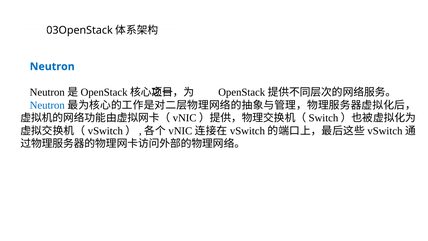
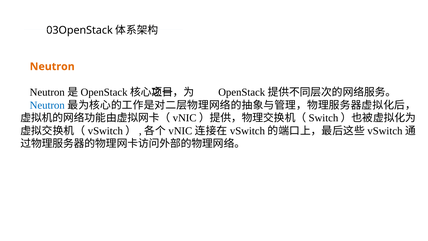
Neutron colour: blue -> orange (52, 67)
